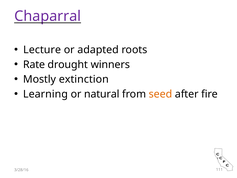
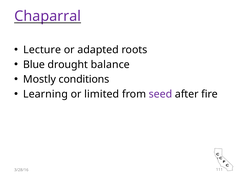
Rate: Rate -> Blue (34, 64)
winners: winners -> balance (110, 64)
extinction: extinction -> conditions (84, 79)
natural: natural -> limited (102, 94)
seed colour: orange -> purple (160, 94)
